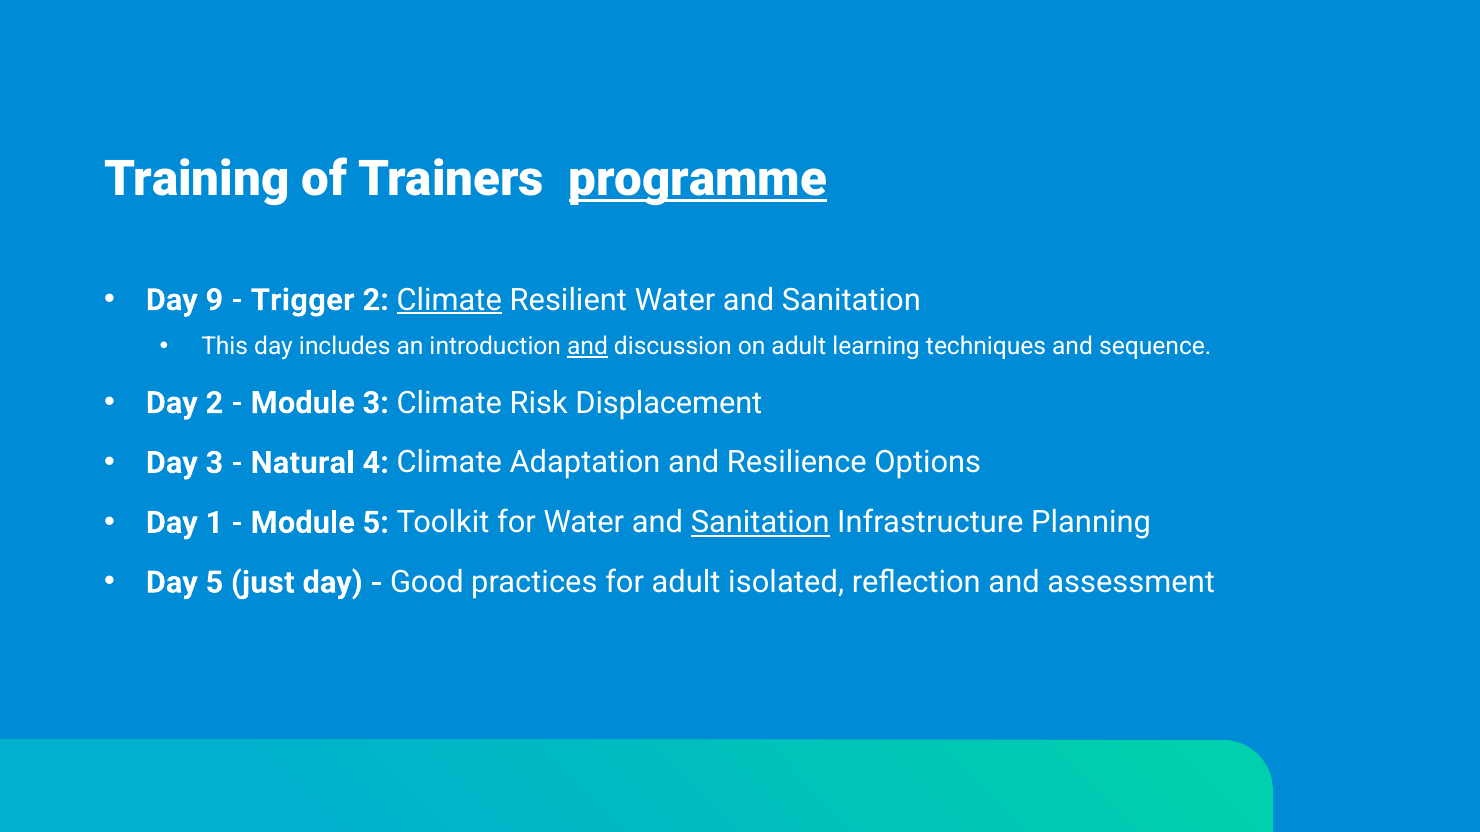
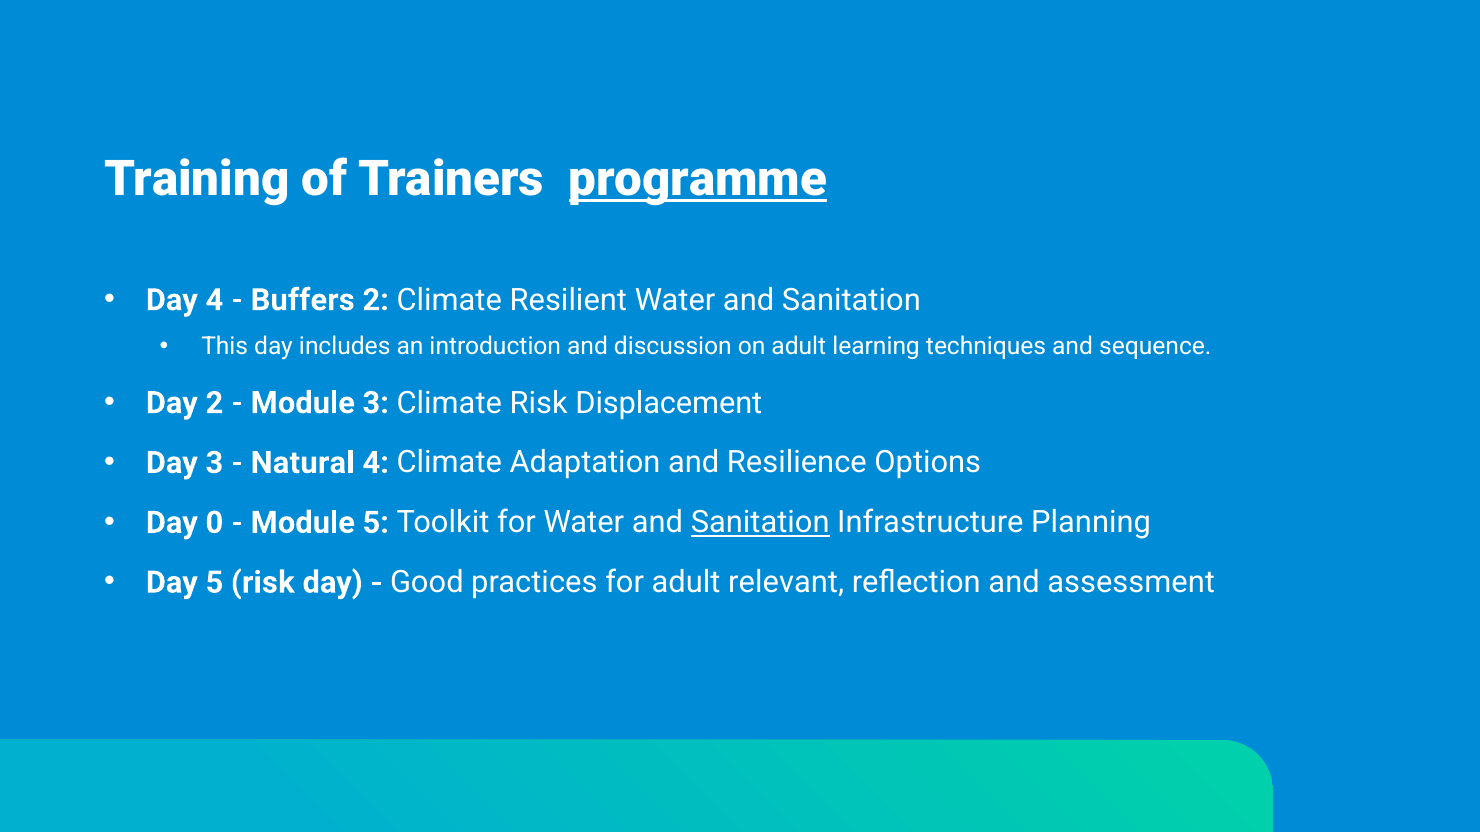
Day 9: 9 -> 4 (214, 300)
Trigger: Trigger -> Buffers (303, 300)
Climate underline: present -> none (449, 300)
and underline: present -> none (587, 347)
1: 1 -> 0 (214, 523)
5 just: just -> risk (263, 583)
isolated: isolated -> relevant (786, 583)
